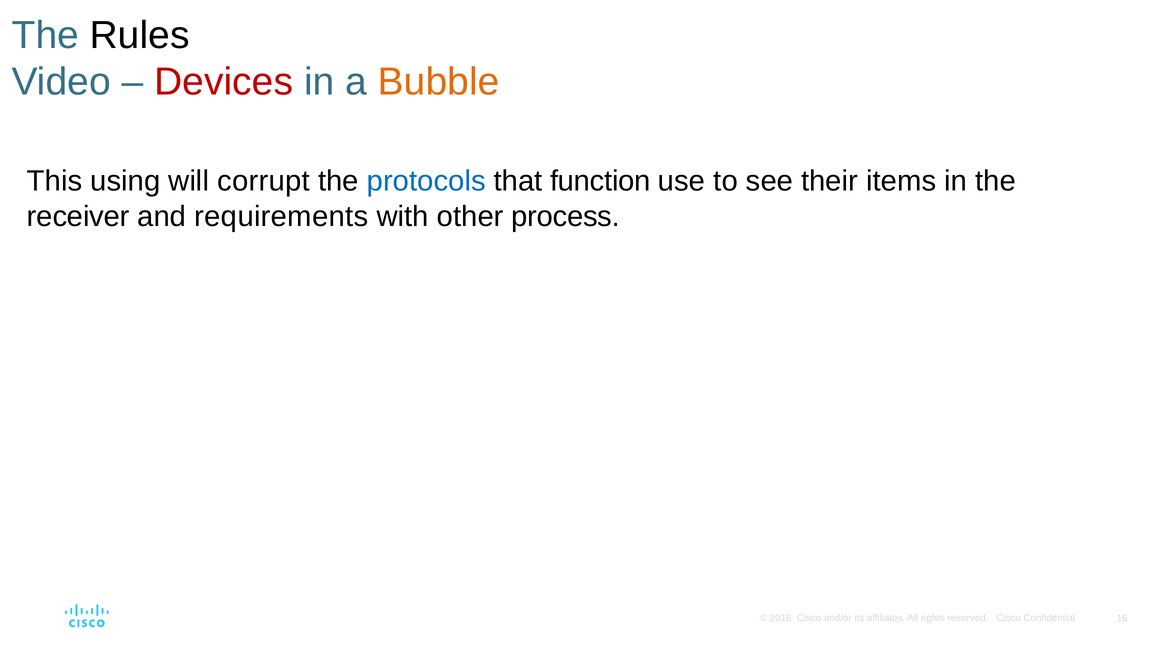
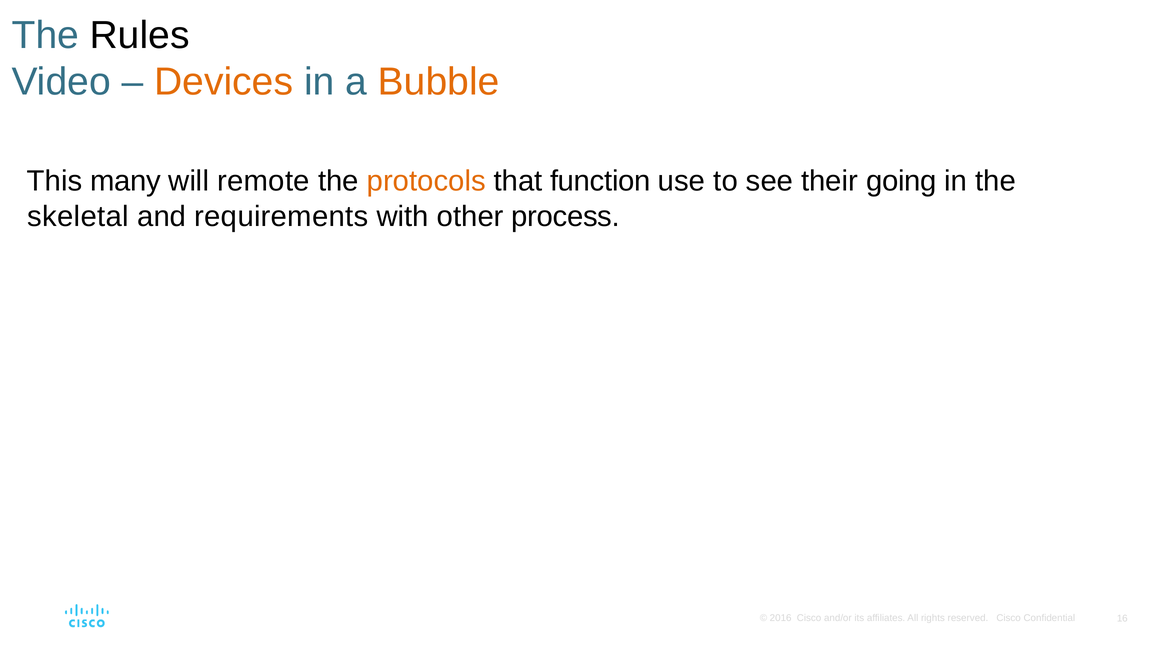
Devices colour: red -> orange (224, 82)
using: using -> many (125, 181)
corrupt: corrupt -> remote (263, 181)
protocols colour: blue -> orange (426, 181)
items: items -> going (901, 181)
receiver: receiver -> skeletal (78, 216)
